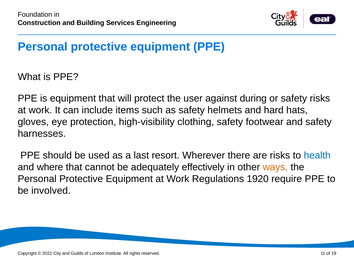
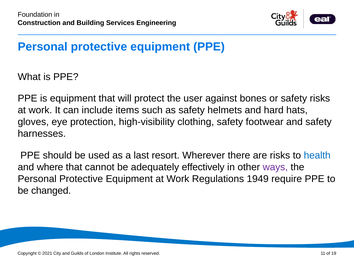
during: during -> bones (253, 99)
ways colour: orange -> purple (275, 167)
1920: 1920 -> 1949 (258, 179)
involved: involved -> changed (51, 191)
